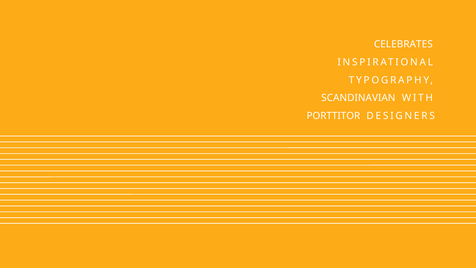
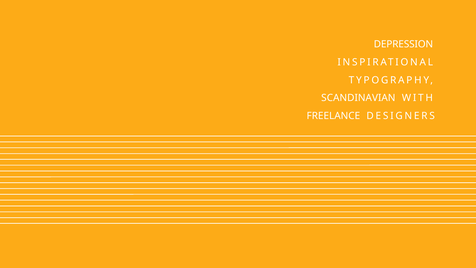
CELEBRATES: CELEBRATES -> DEPRESSION (403, 44)
PORTTITOR: PORTTITOR -> FREELANCE (333, 116)
